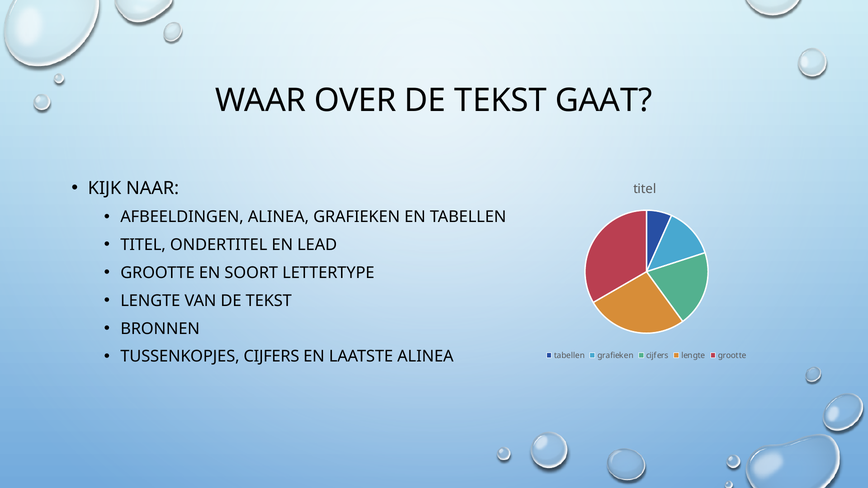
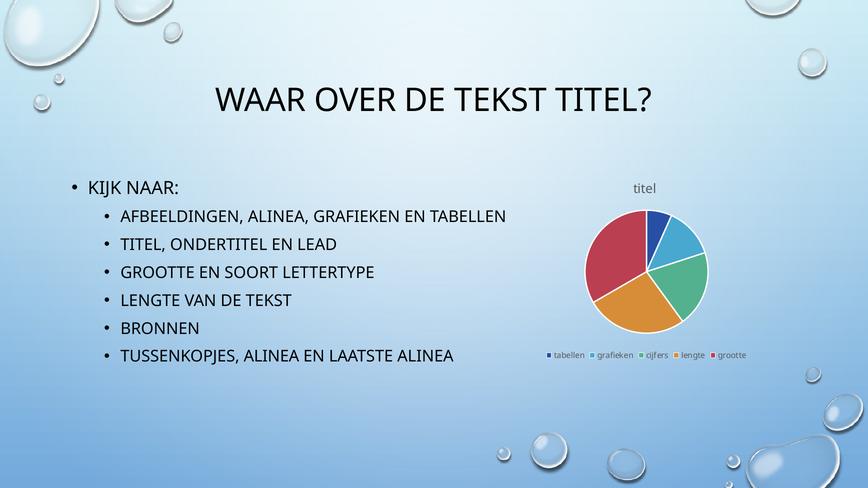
TEKST GAAT: GAAT -> TITEL (604, 101)
TUSSENKOPJES CIJFERS: CIJFERS -> ALINEA (271, 357)
